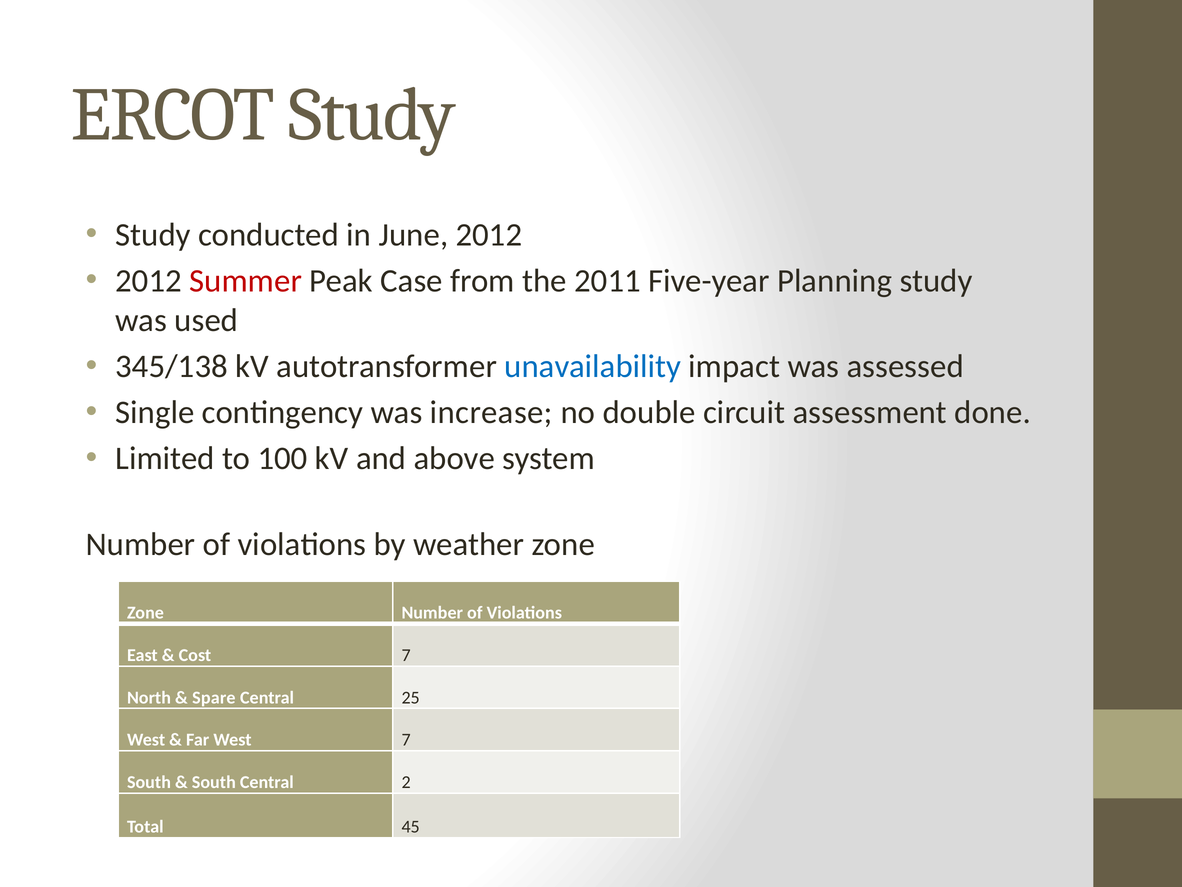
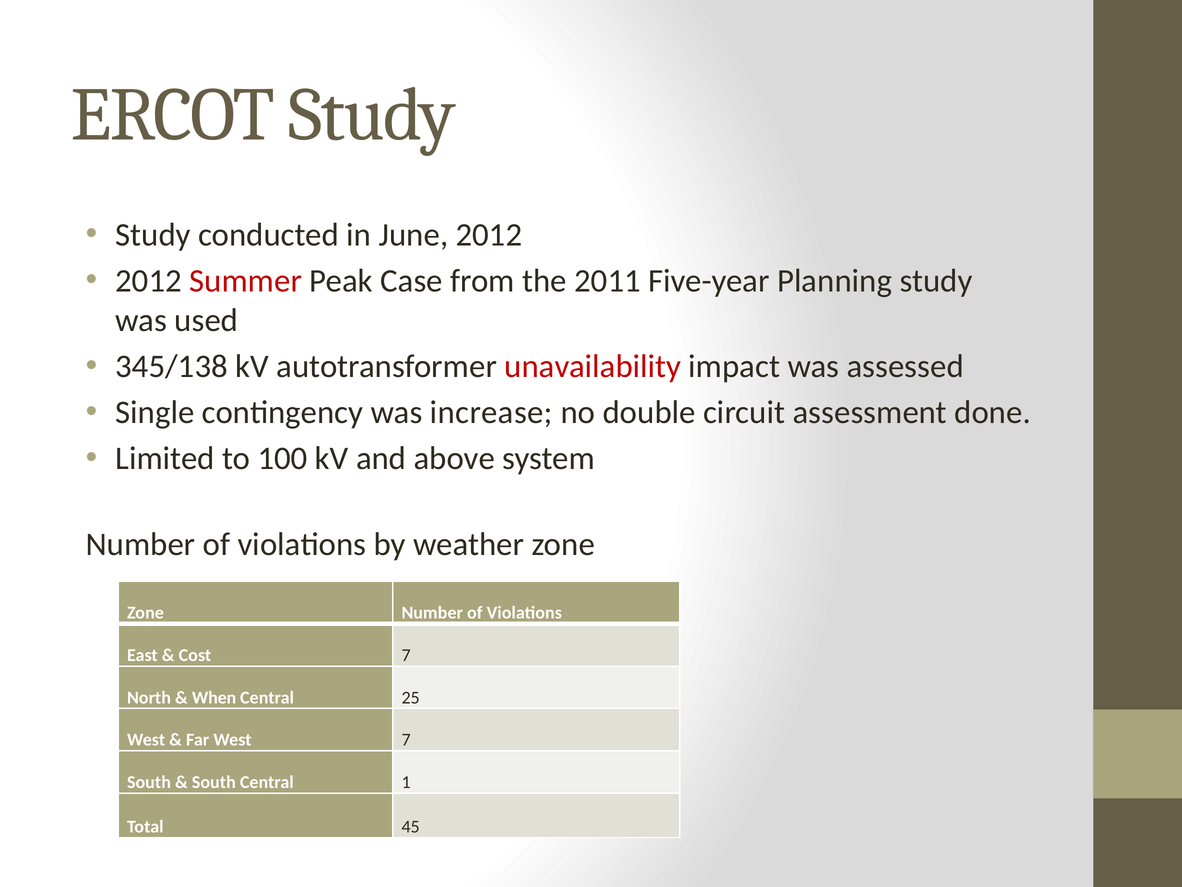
unavailability colour: blue -> red (593, 366)
Spare: Spare -> When (214, 697)
2: 2 -> 1 (406, 782)
